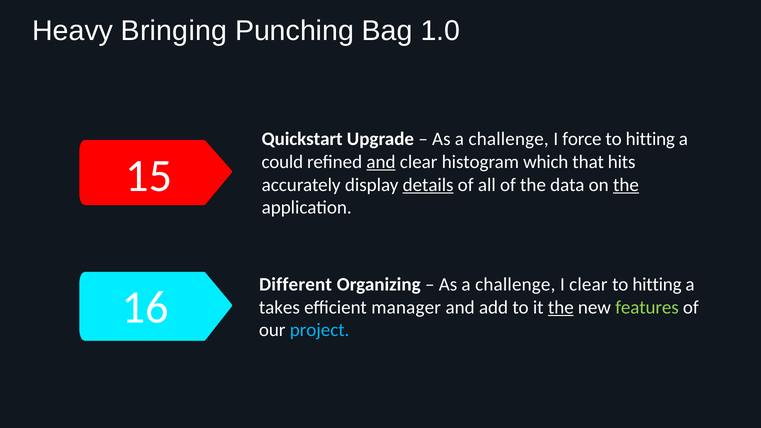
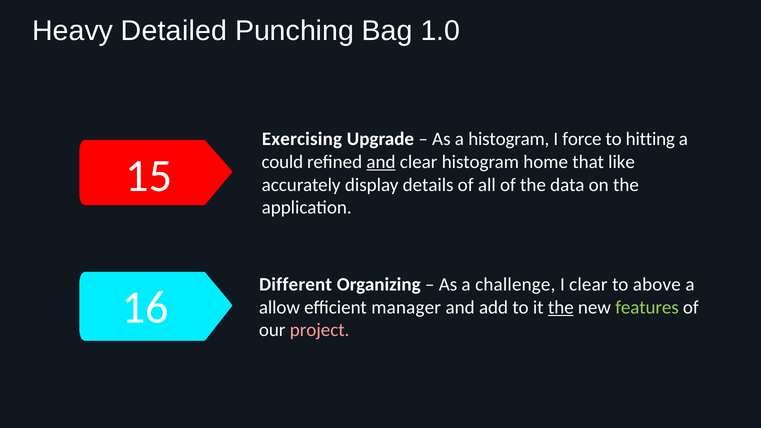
Bringing: Bringing -> Detailed (174, 31)
Quickstart: Quickstart -> Exercising (302, 139)
challenge: challenge -> histogram (509, 139)
which: which -> home (546, 162)
hits: hits -> like (622, 162)
details underline: present -> none (428, 185)
the underline: present -> none (626, 185)
hitting: hitting -> above (657, 285)
takes: takes -> allow (279, 307)
project colour: light blue -> pink (320, 330)
